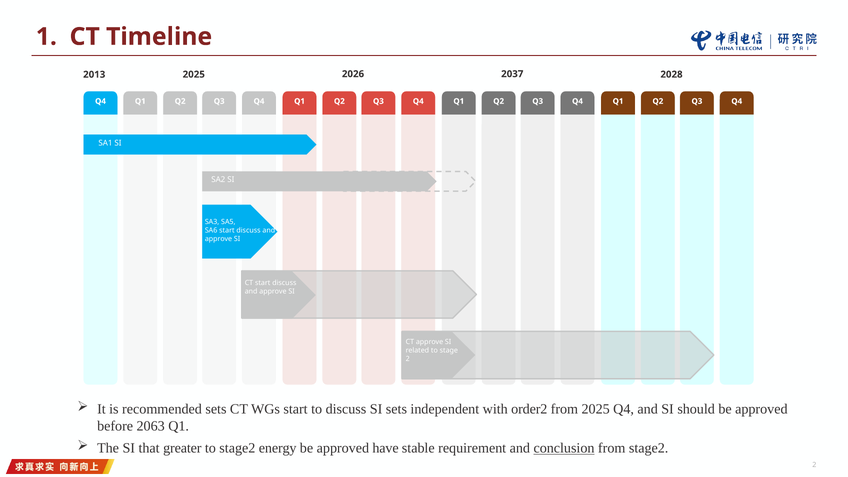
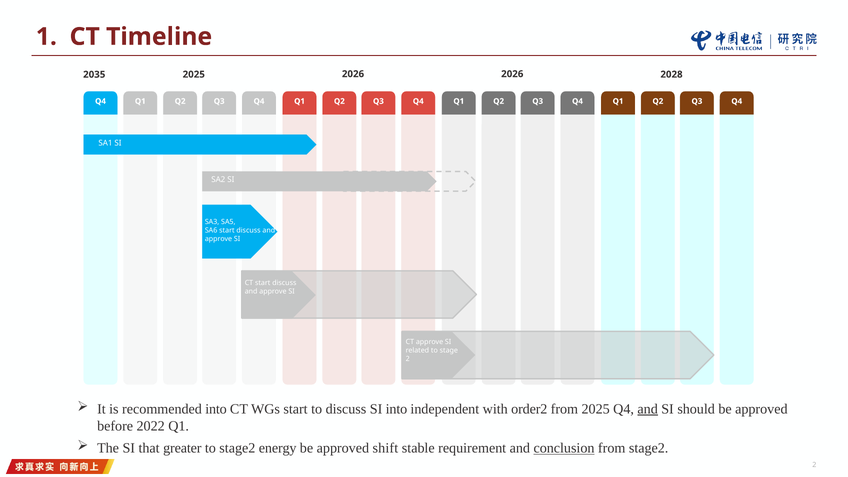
2026 2037: 2037 -> 2026 (512, 74)
2013: 2013 -> 2035 (94, 75)
recommended sets: sets -> into (216, 409)
SI sets: sets -> into (396, 409)
and underline: none -> present (648, 409)
2063: 2063 -> 2022 (151, 426)
have: have -> shift (385, 448)
